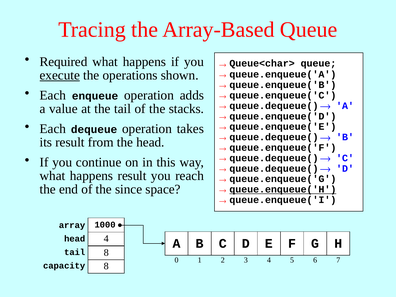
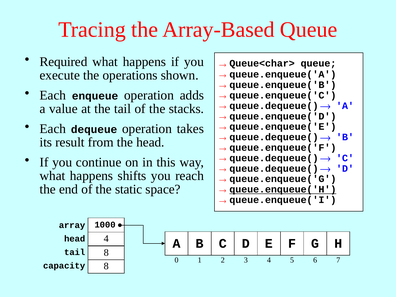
execute underline: present -> none (60, 75)
happens result: result -> shifts (132, 176)
since: since -> static (129, 189)
